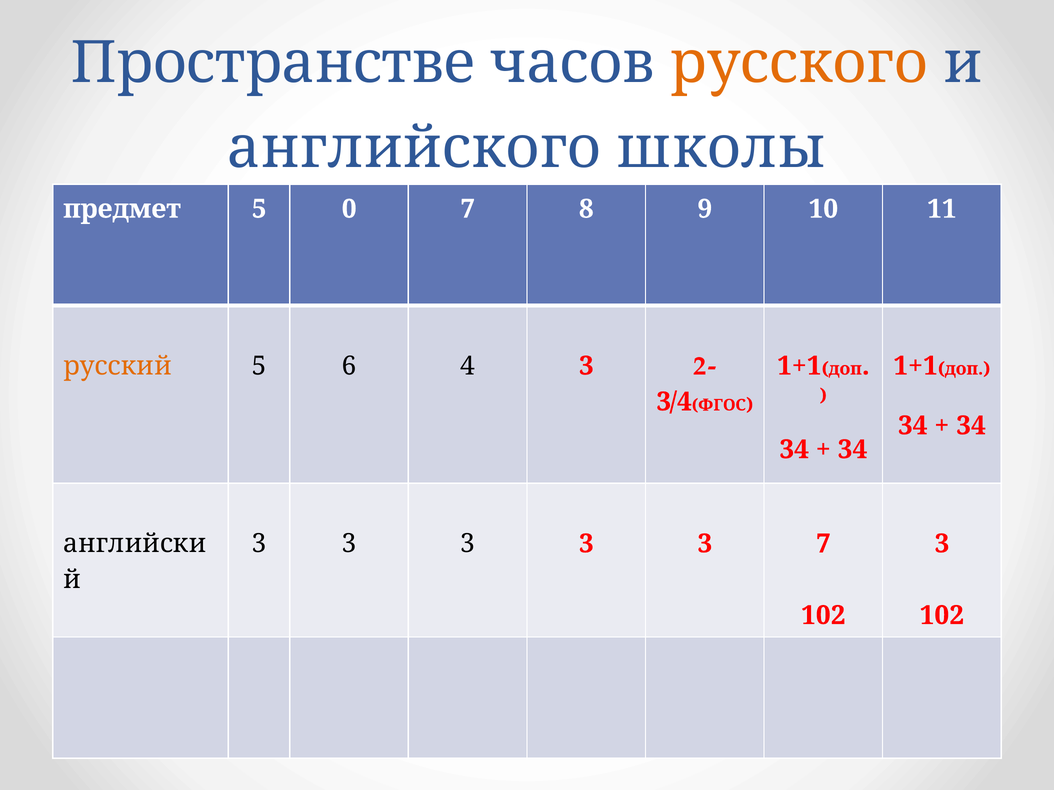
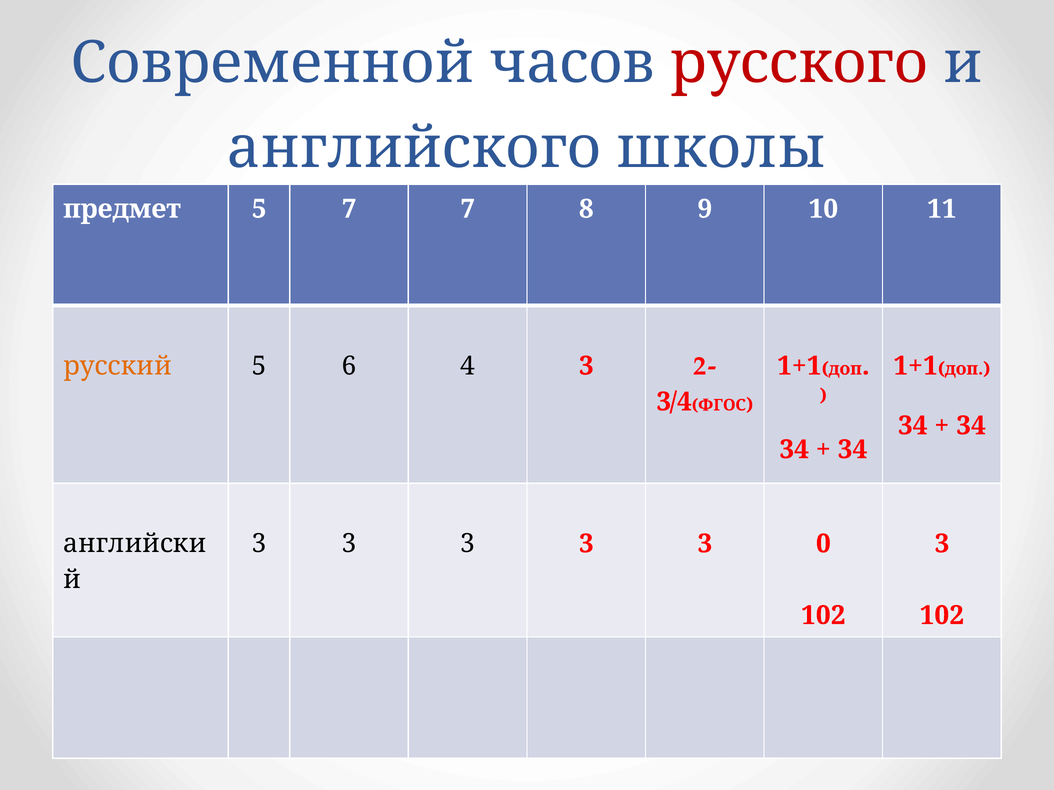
Пространстве: Пространстве -> Современной (273, 63)
русского colour: orange -> red (799, 63)
5 0: 0 -> 7 (349, 209)
3 7: 7 -> 0 (823, 544)
